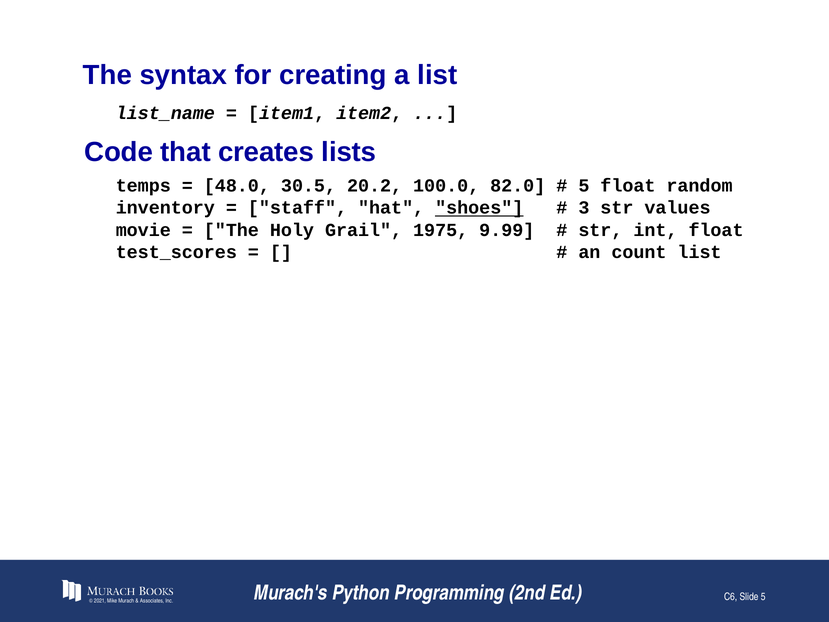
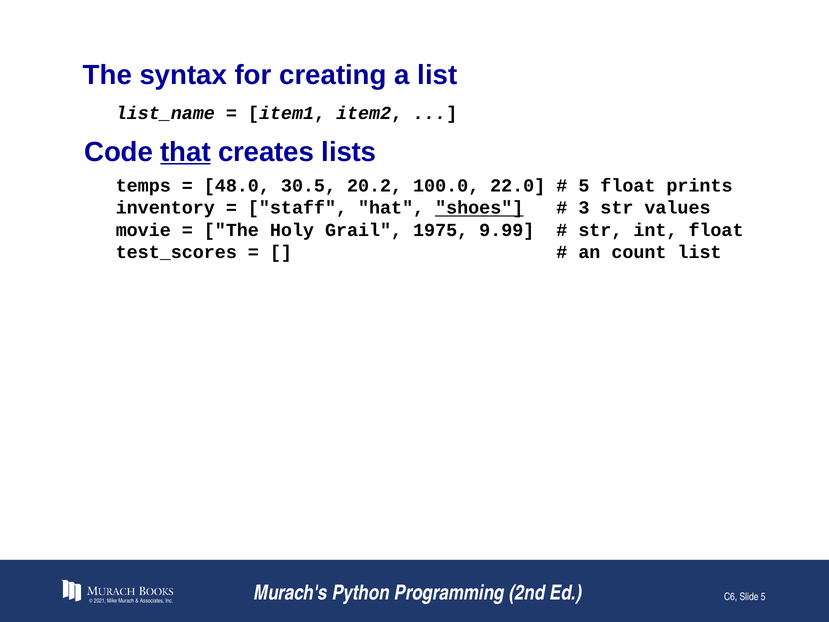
that underline: none -> present (186, 152)
82.0: 82.0 -> 22.0 (518, 186)
random: random -> prints (700, 186)
